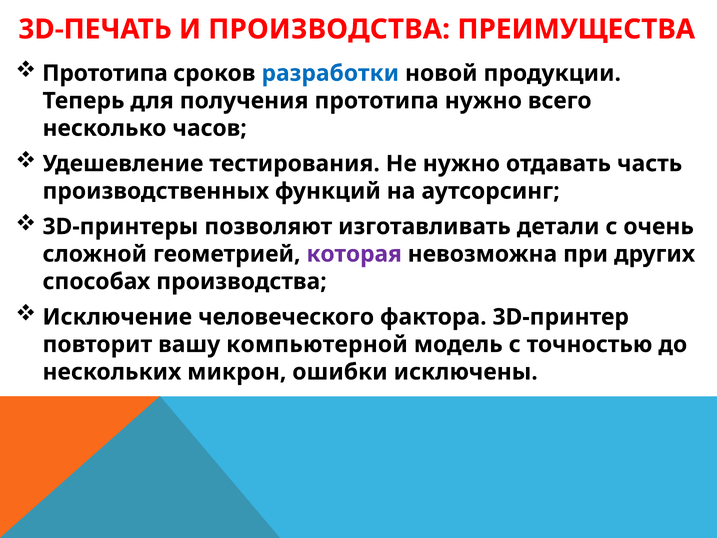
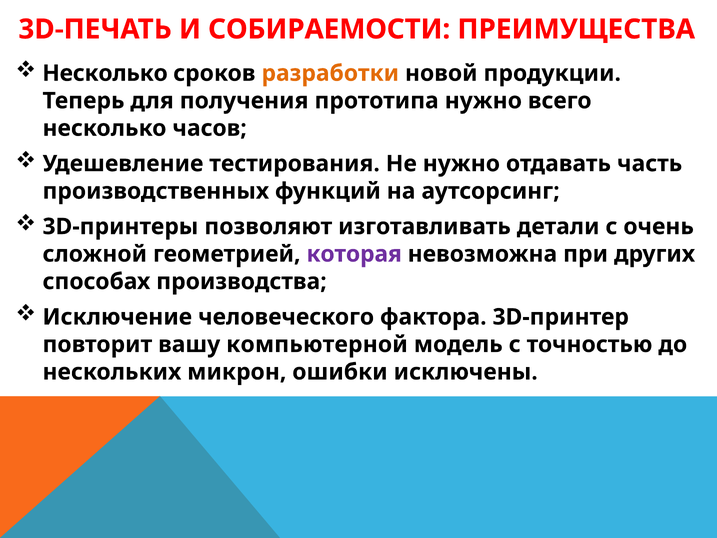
И ПРОИЗВОДСТВА: ПРОИЗВОДСТВА -> СОБИРАЕМОСТИ (329, 29)
Прототипа: Прототипа -> Несколько (105, 73)
разработки colour: blue -> orange (330, 73)
